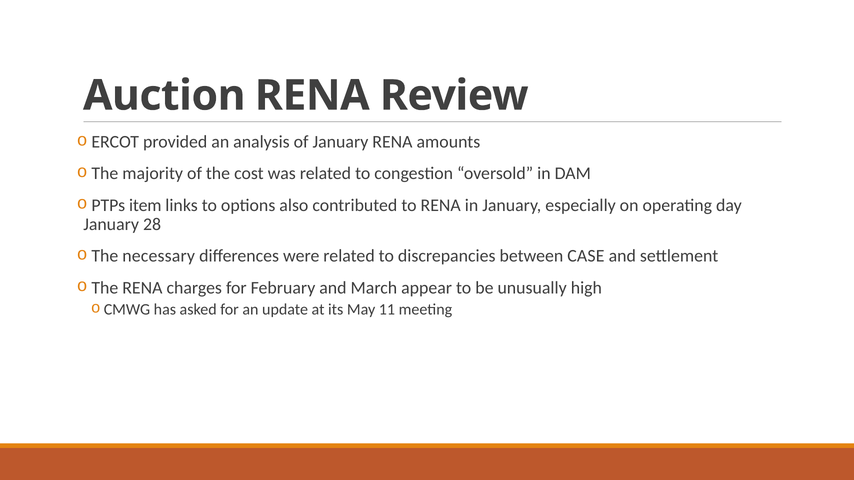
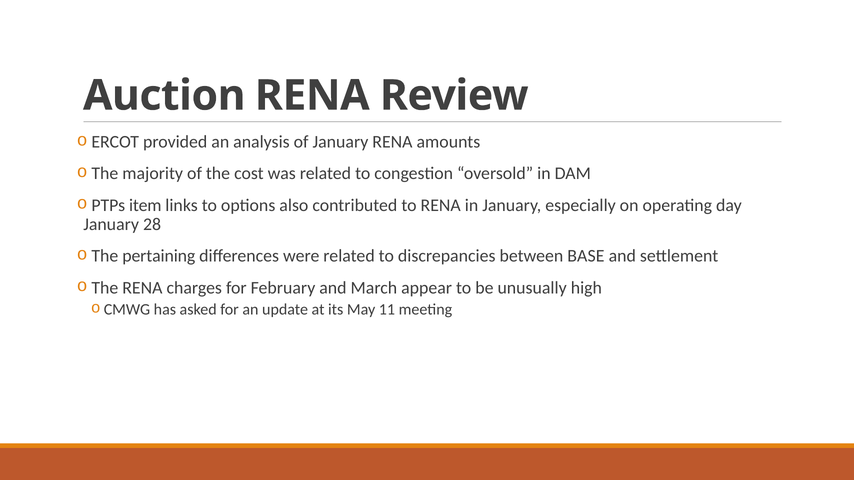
necessary: necessary -> pertaining (159, 256)
CASE: CASE -> BASE (586, 256)
